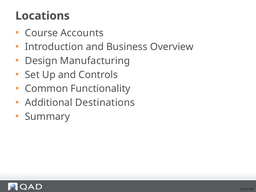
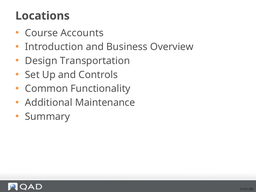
Manufacturing: Manufacturing -> Transportation (95, 61)
Destinations: Destinations -> Maintenance (105, 103)
